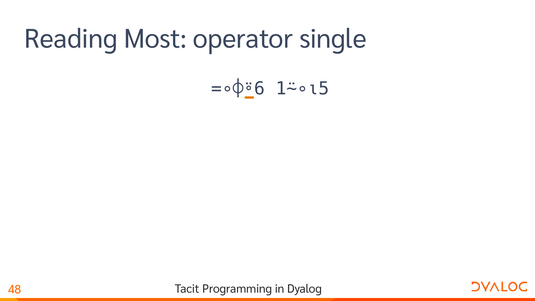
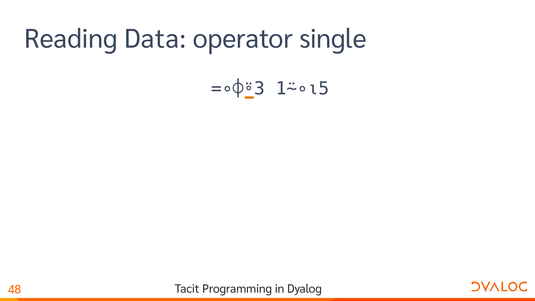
Most: Most -> Data (155, 39)
=∘⌽⍤6: =∘⌽⍤6 -> =∘⌽⍤3 (238, 89)
